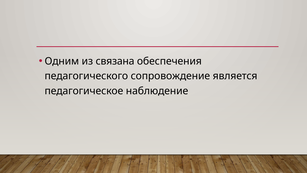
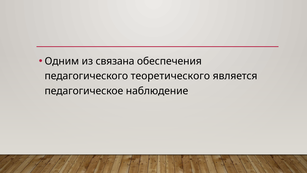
сопровождение: сопровождение -> теоретического (170, 76)
